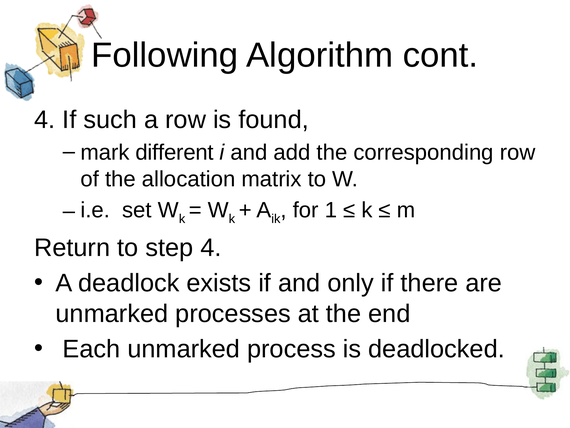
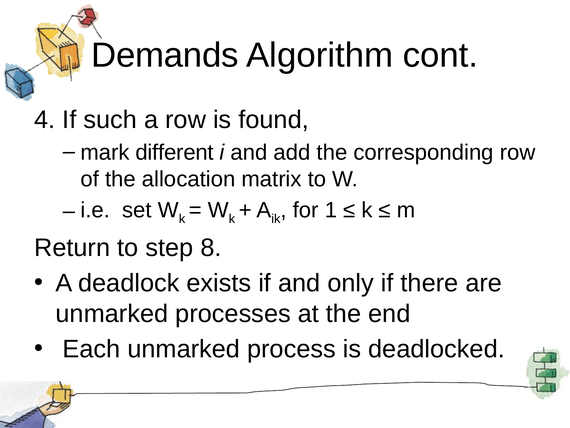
Following: Following -> Demands (165, 55)
step 4: 4 -> 8 (211, 247)
